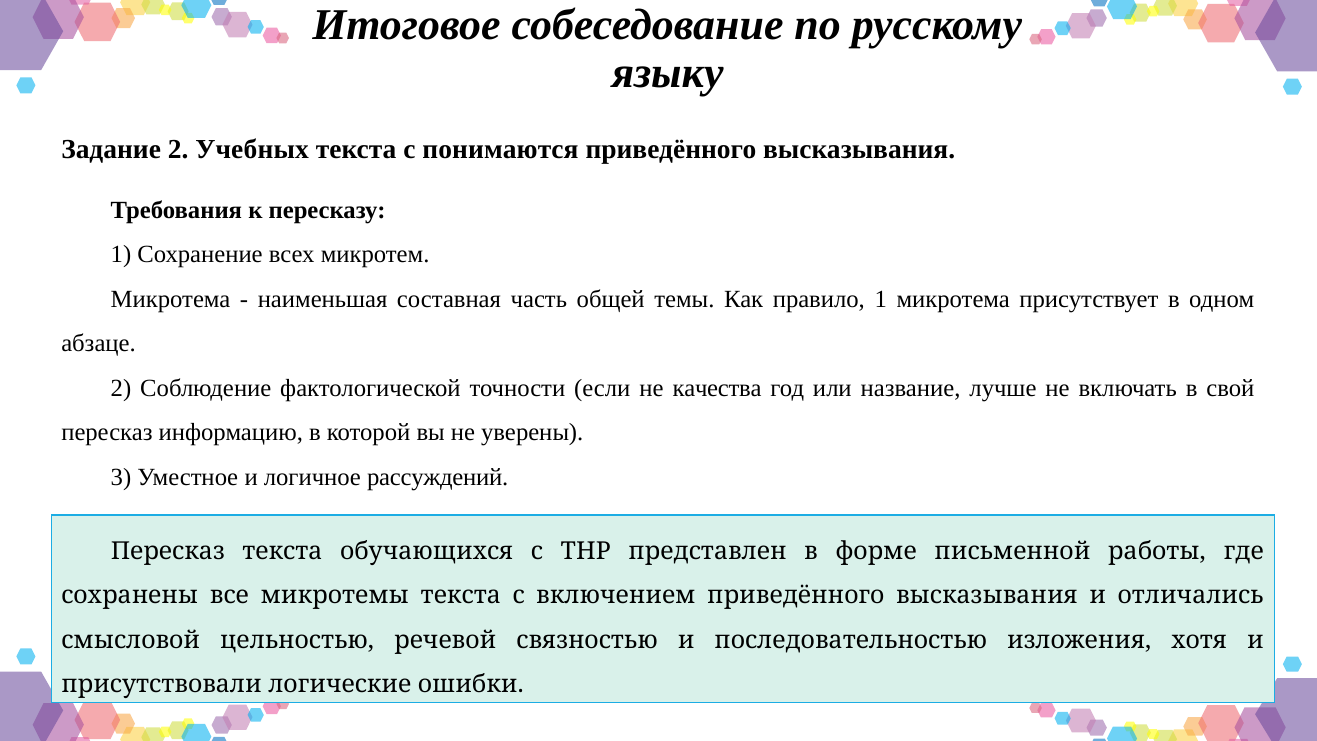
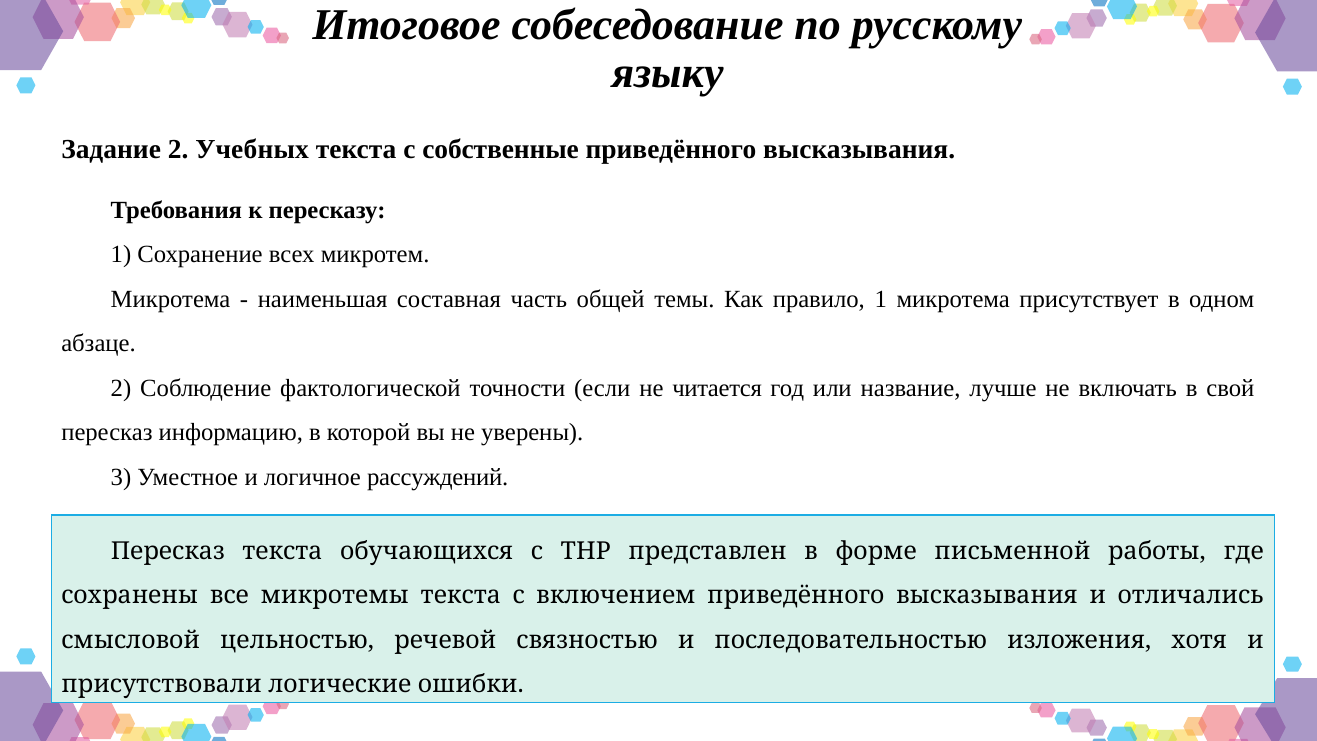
понимаются: понимаются -> собственные (501, 150)
качества: качества -> читается (717, 388)
